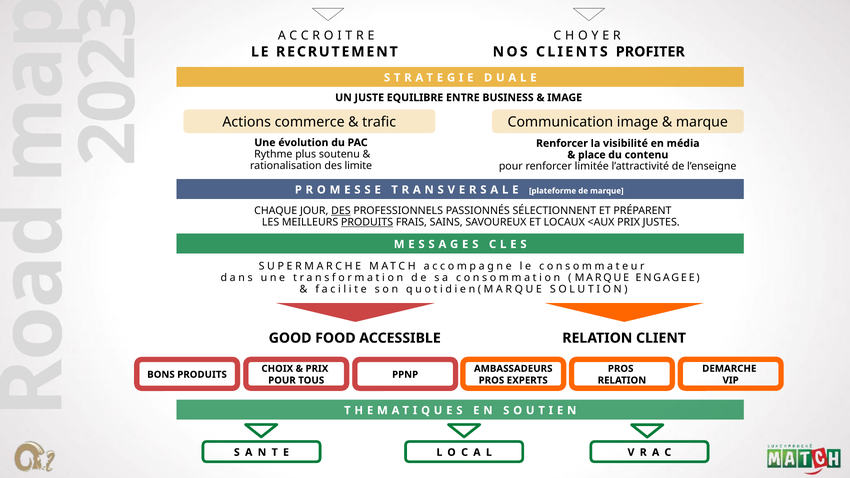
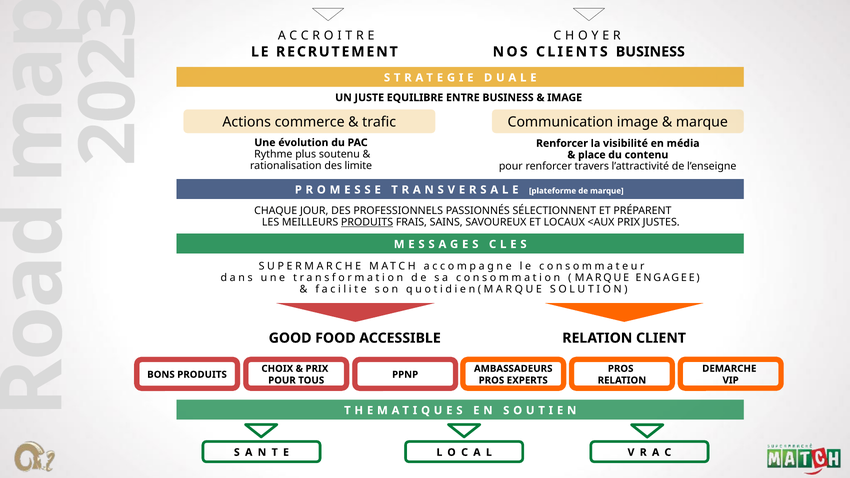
CLIENTS PROFITER: PROFITER -> BUSINESS (650, 52)
limitée: limitée -> travers (592, 166)
DES underline: present -> none (341, 211)
